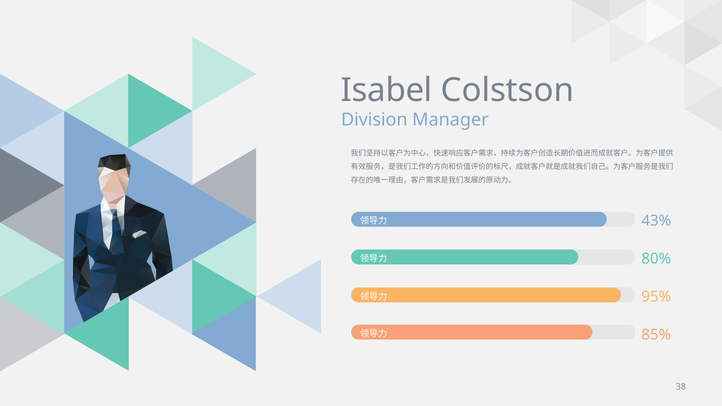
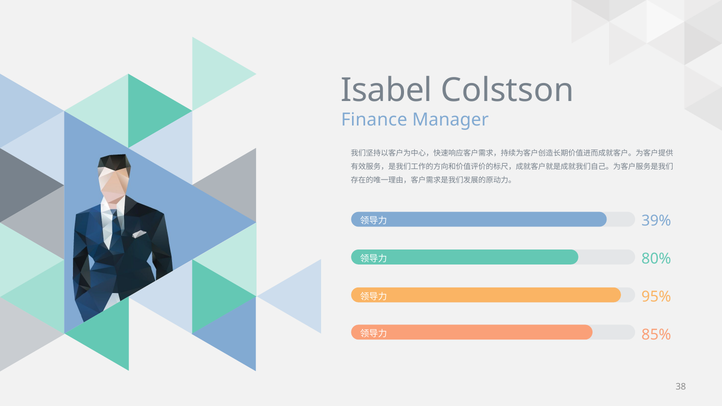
Division: Division -> Finance (374, 120)
43%: 43% -> 39% (656, 221)
